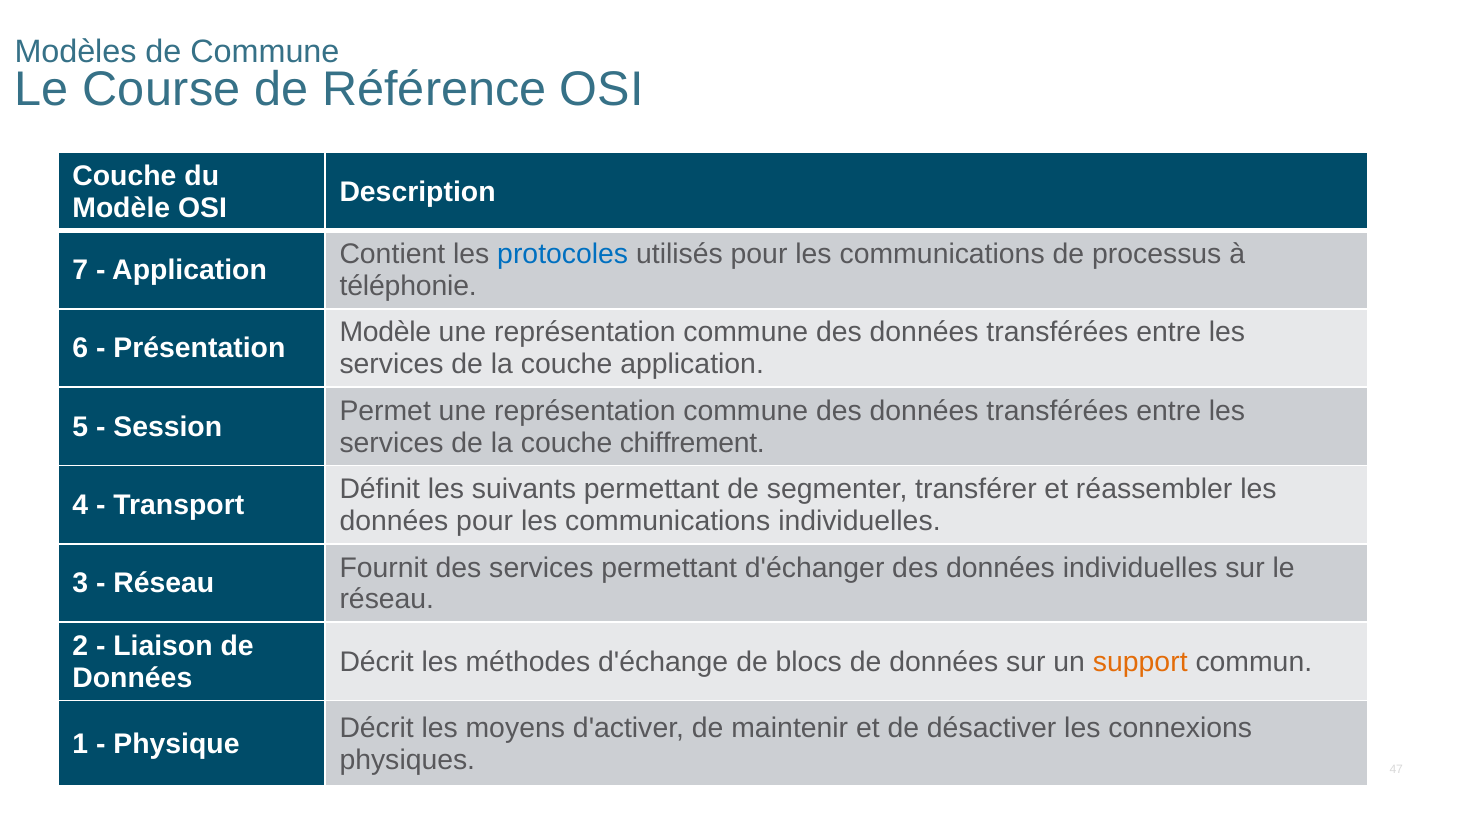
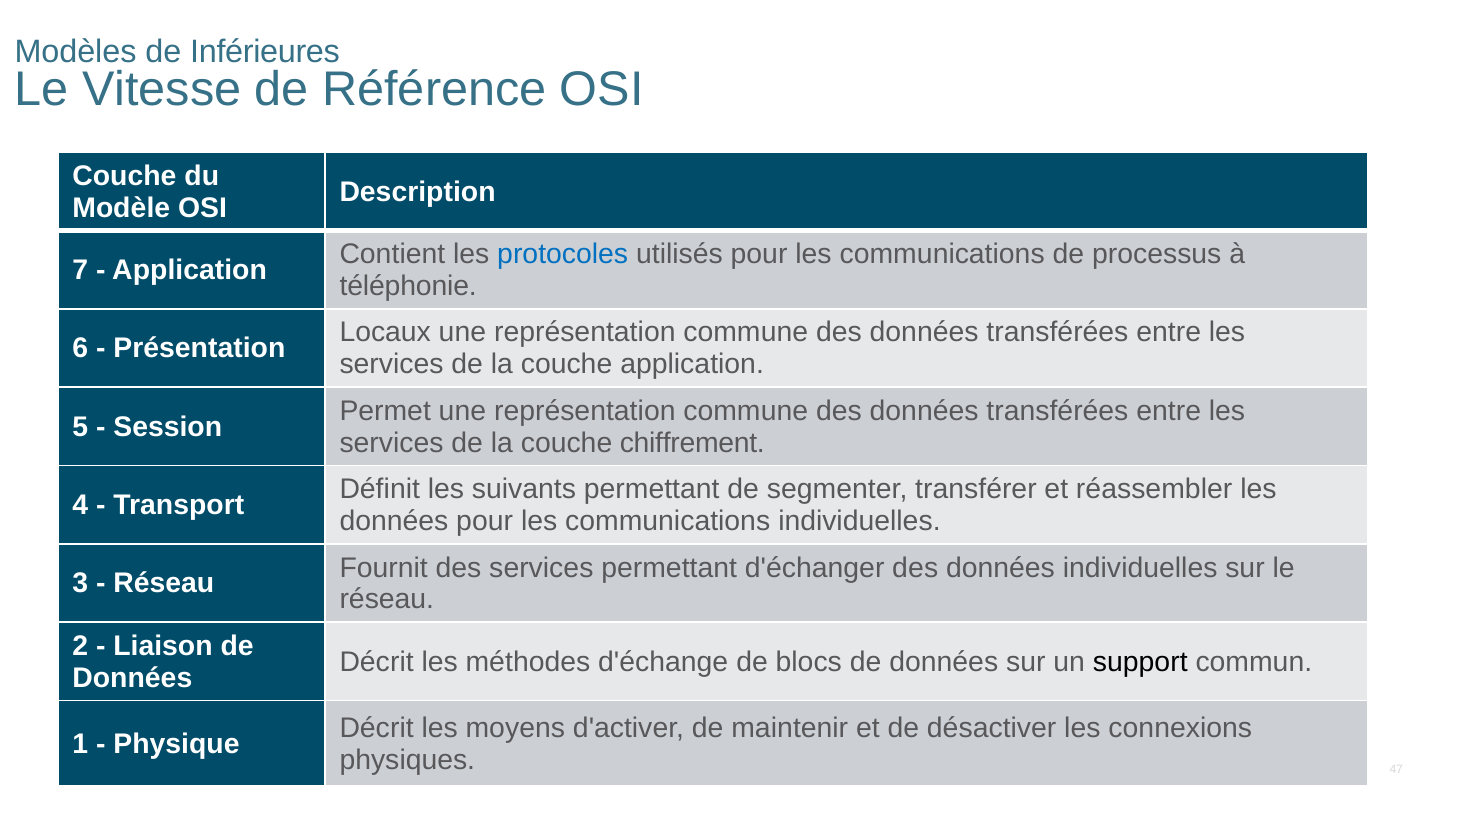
de Commune: Commune -> Inférieures (265, 52)
Course: Course -> Vitesse (162, 90)
Modèle: Modèle -> Locaux (385, 333)
support colour: orange -> black (1140, 662)
